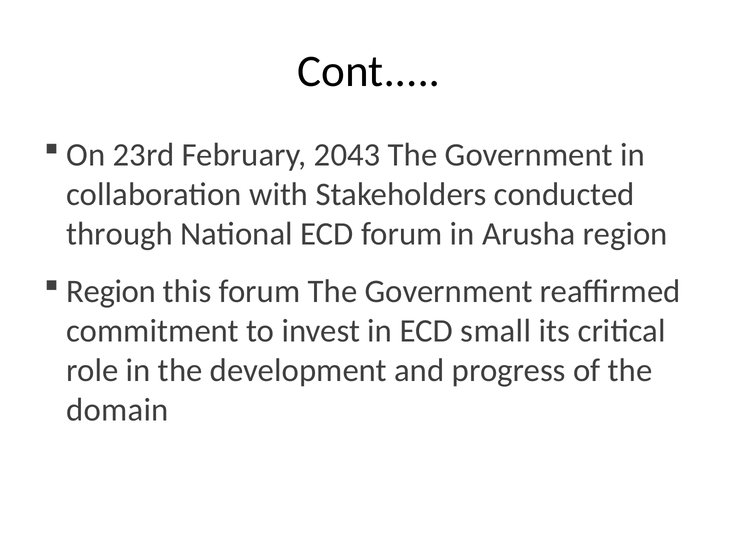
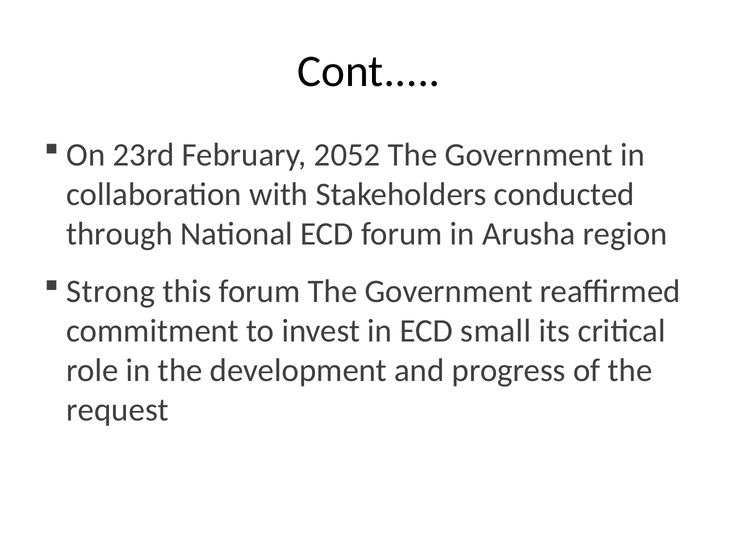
2043: 2043 -> 2052 (347, 155)
Region: Region -> Strong (111, 291)
domain: domain -> request (118, 409)
